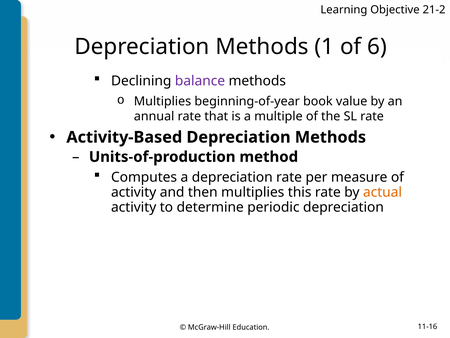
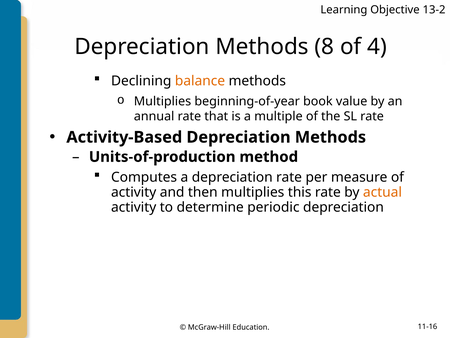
21-2: 21-2 -> 13-2 (434, 10)
1: 1 -> 8 (324, 47)
6: 6 -> 4 (377, 47)
balance colour: purple -> orange (200, 81)
